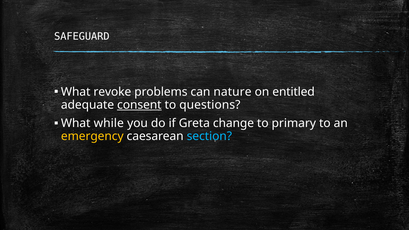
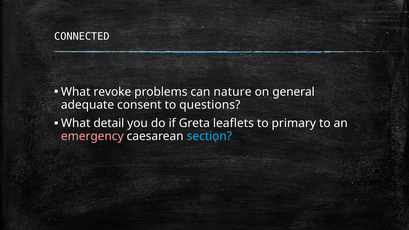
SAFEGUARD: SAFEGUARD -> CONNECTED (82, 36)
entitled: entitled -> general (294, 92)
consent underline: present -> none (139, 105)
while: while -> detail (109, 123)
change: change -> leaflets (233, 123)
emergency colour: yellow -> pink (92, 136)
